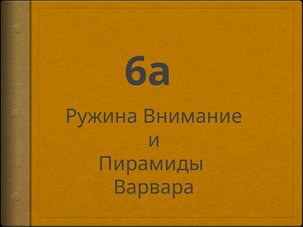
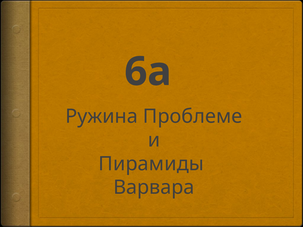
Внимание: Внимание -> Проблеме (193, 116)
